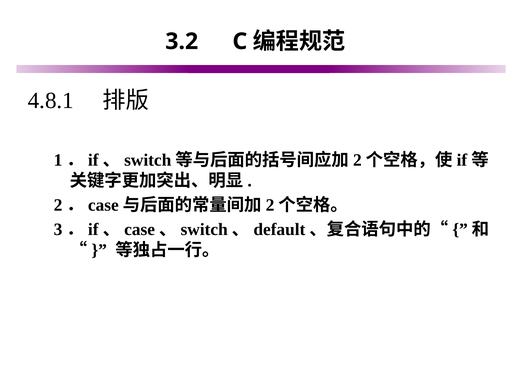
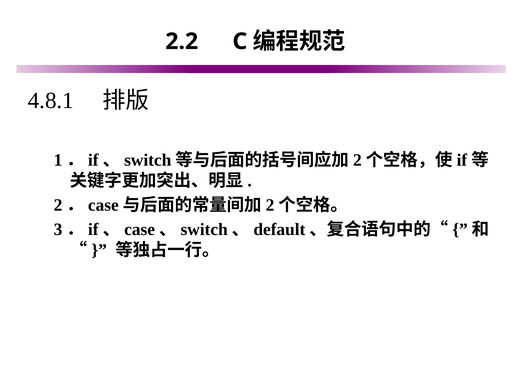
3.2: 3.2 -> 2.2 (182, 41)
